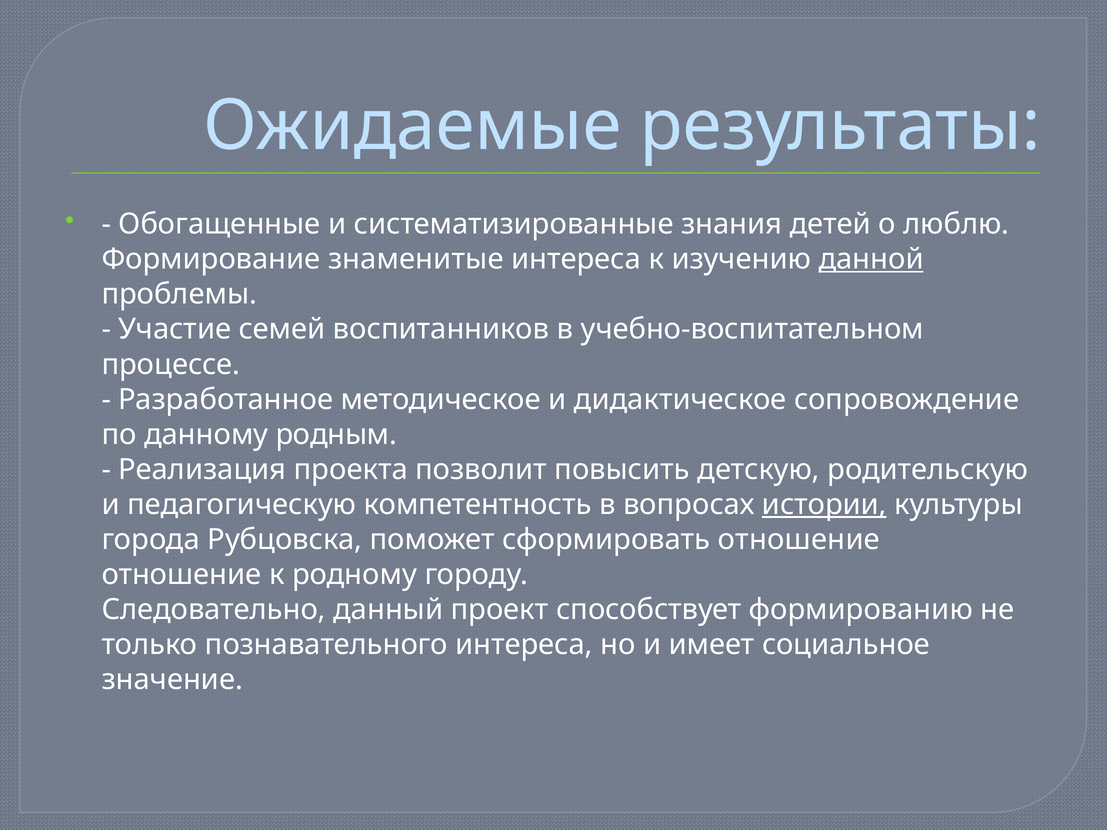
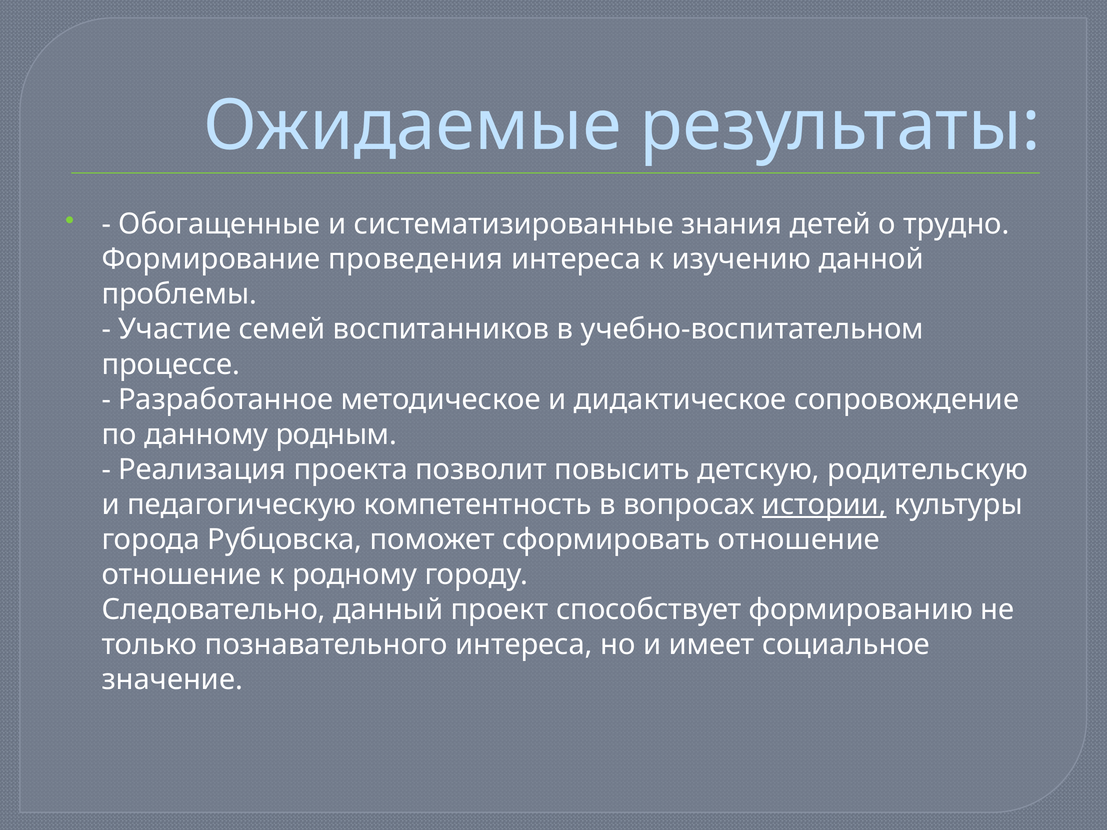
люблю: люблю -> трудно (956, 224)
знаменитые: знаменитые -> проведения (416, 259)
данной underline: present -> none (871, 259)
